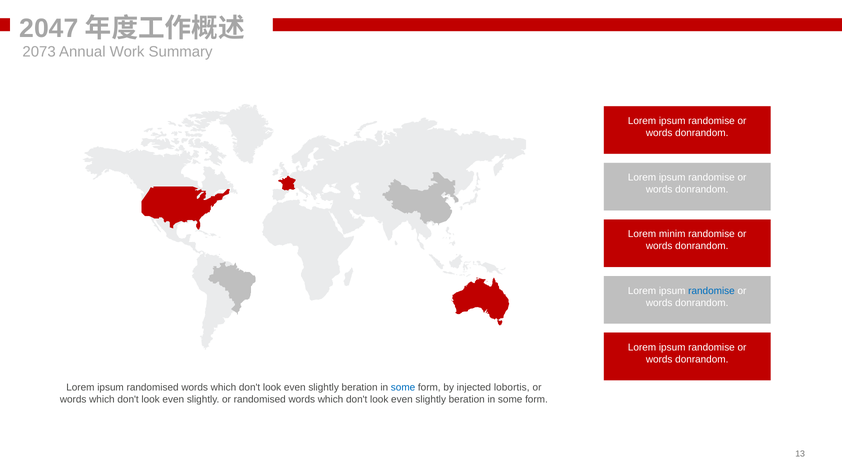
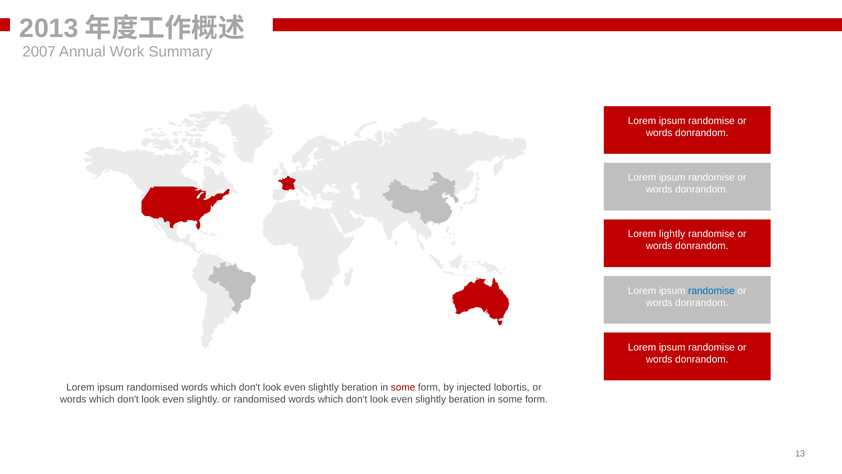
2047: 2047 -> 2013 (49, 28)
2073: 2073 -> 2007 (39, 52)
minim: minim -> lightly (672, 234)
some colour: blue -> red (403, 387)
